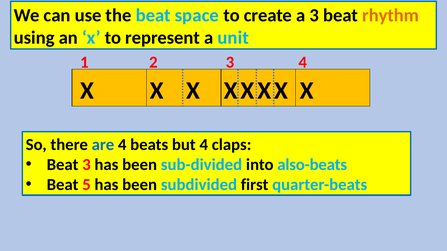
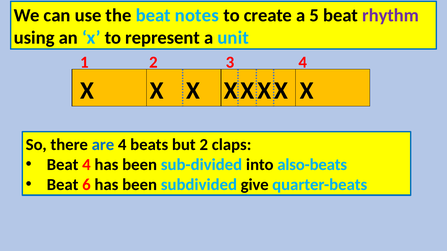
space: space -> notes (197, 15)
a 3: 3 -> 5 (314, 15)
rhythm colour: orange -> purple (391, 15)
but 4: 4 -> 2 (204, 145)
Beat 3: 3 -> 4 (86, 165)
5: 5 -> 6 (86, 185)
first: first -> give (255, 185)
